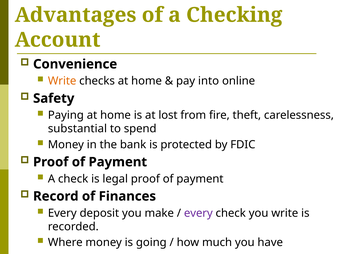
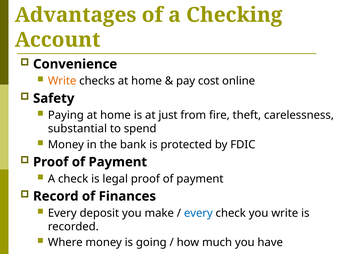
into: into -> cost (209, 81)
lost: lost -> just (168, 115)
every colour: purple -> blue (198, 213)
